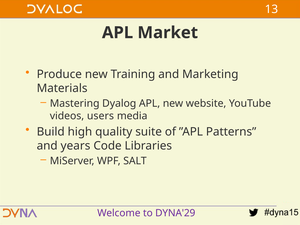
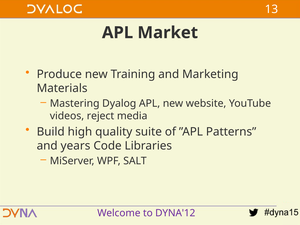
users: users -> reject (101, 116)
DYNA'29: DYNA'29 -> DYNA'12 (175, 213)
